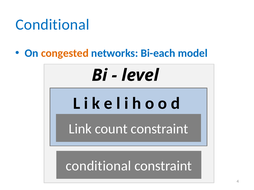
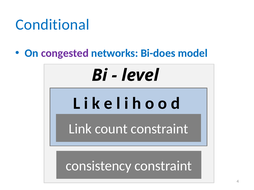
congested colour: orange -> purple (65, 53)
Bi-each: Bi-each -> Bi-does (158, 53)
conditional: conditional -> consistency (99, 166)
